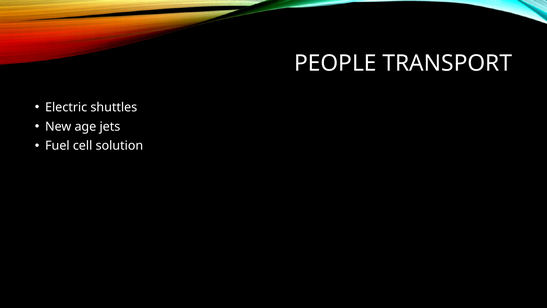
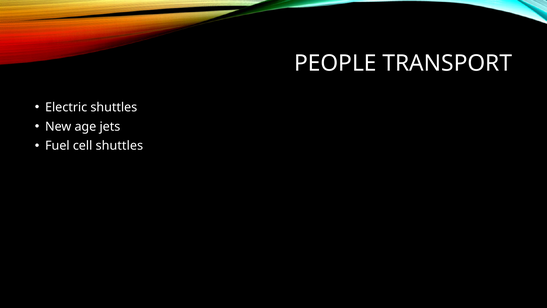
cell solution: solution -> shuttles (119, 146)
